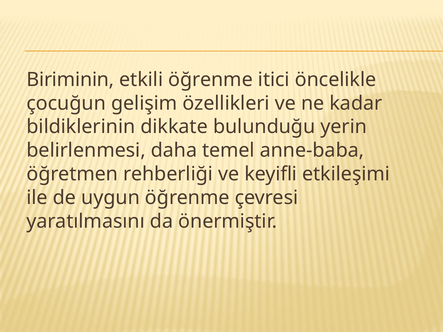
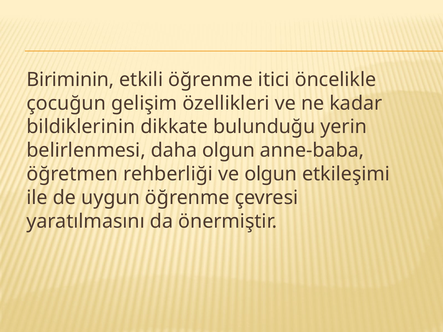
daha temel: temel -> olgun (229, 151)
ve keyifli: keyifli -> olgun (271, 174)
